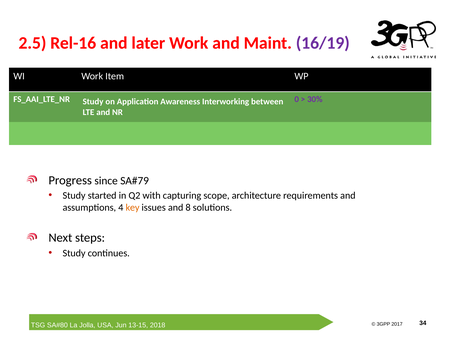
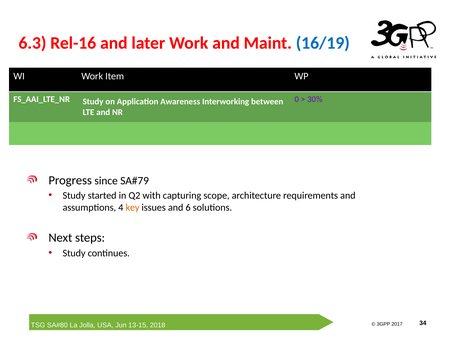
2.5: 2.5 -> 6.3 (32, 43)
16/19 colour: purple -> blue (323, 43)
8: 8 -> 6 (188, 208)
